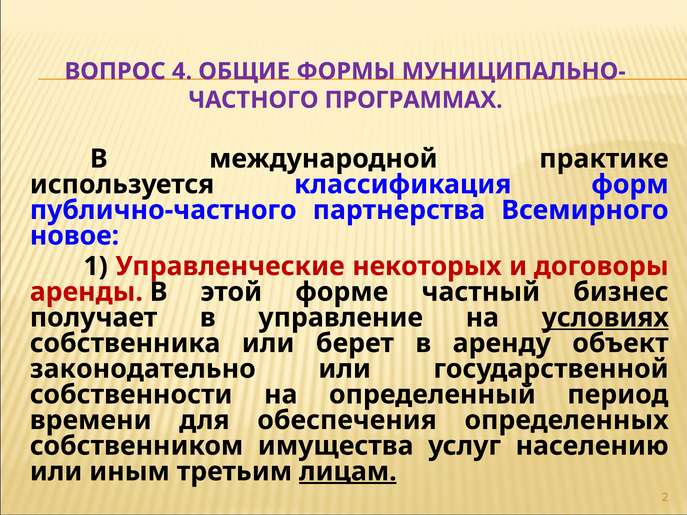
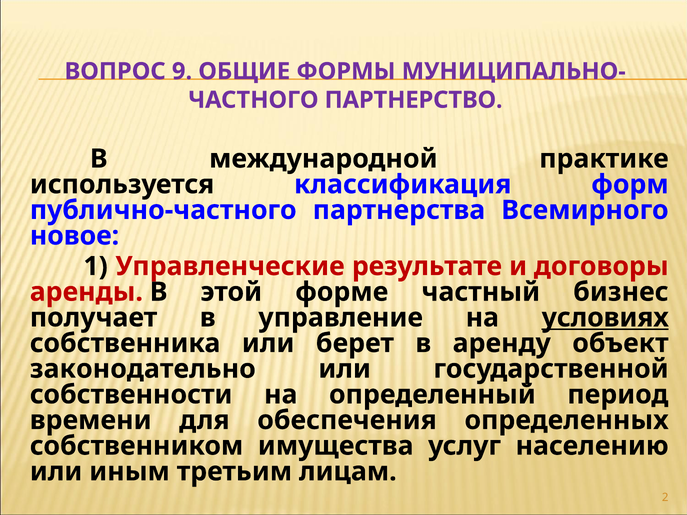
4: 4 -> 9 (182, 71)
ПРОГРАММАХ: ПРОГРАММАХ -> ПАРТНЕРСТВО (414, 100)
некоторых: некоторых -> результате (427, 266)
лицам underline: present -> none (348, 472)
